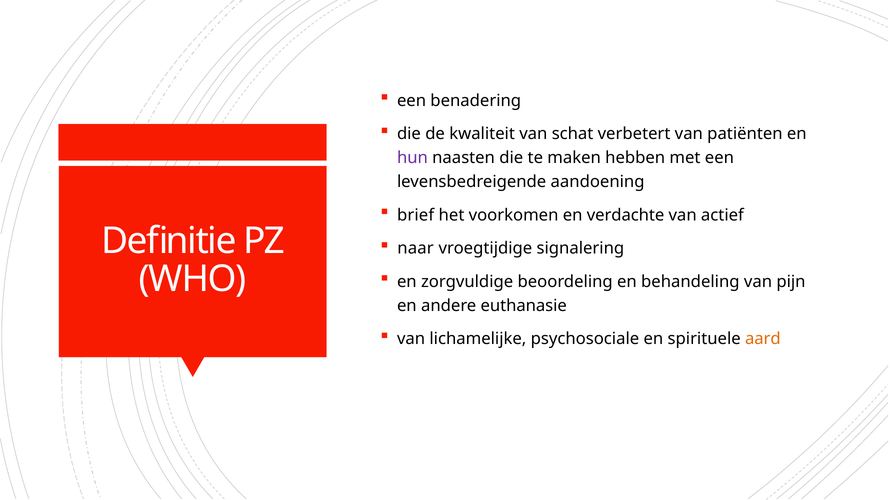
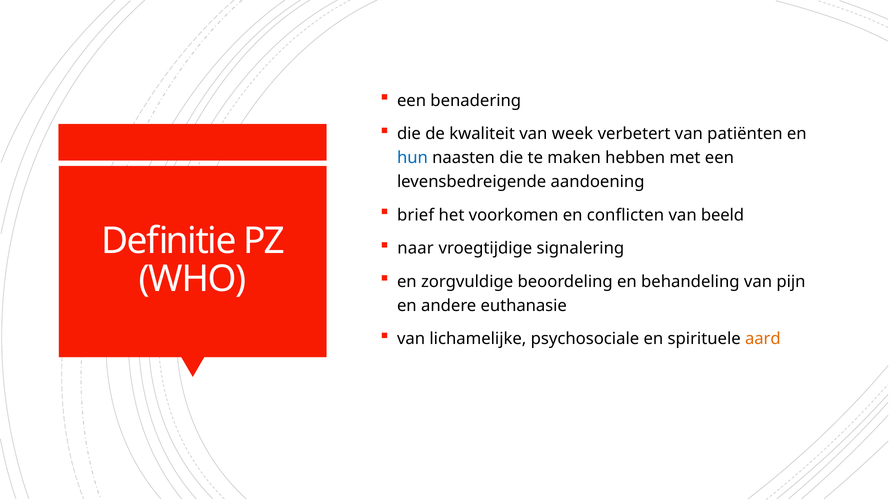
schat: schat -> week (572, 134)
hun colour: purple -> blue (412, 158)
verdachte: verdachte -> conflicten (625, 215)
actief: actief -> beeld (722, 215)
